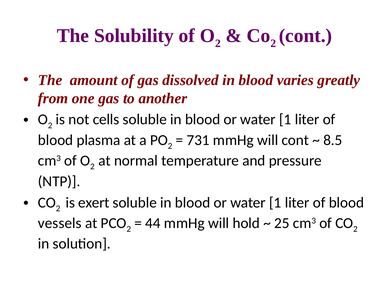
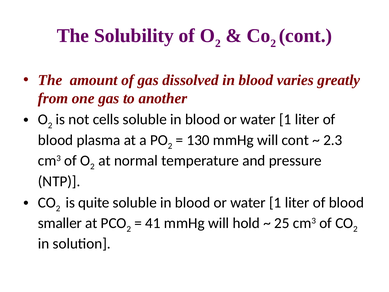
731: 731 -> 130 (198, 140)
8.5: 8.5 -> 2.3 (333, 140)
exert: exert -> quite (94, 202)
vessels: vessels -> smaller (60, 223)
44: 44 -> 41 (153, 223)
